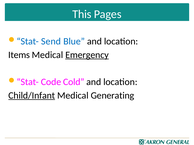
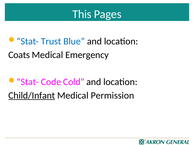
Send: Send -> Trust (51, 41)
Items: Items -> Coats (19, 55)
Emergency underline: present -> none (87, 55)
Generating: Generating -> Permission (112, 96)
